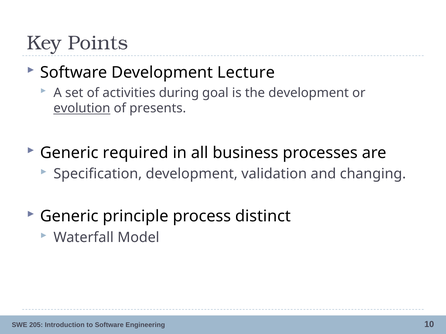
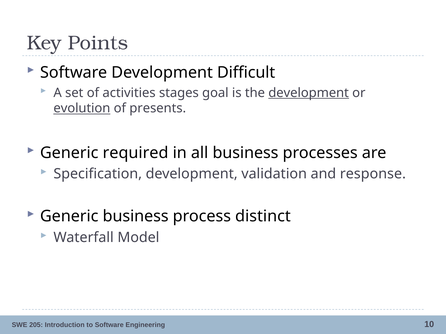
Lecture: Lecture -> Difficult (246, 73)
during: during -> stages (179, 93)
development underline: none -> present (309, 93)
changing: changing -> response (373, 174)
Generic principle: principle -> business (136, 217)
